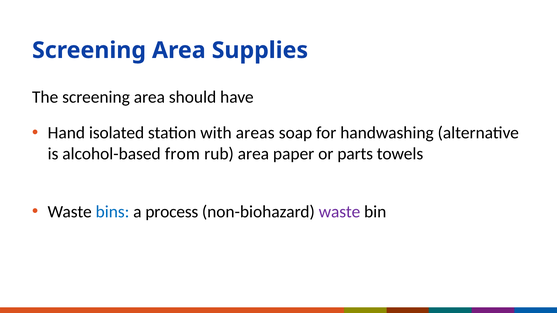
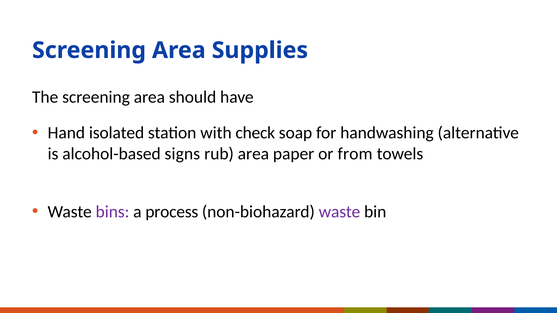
areas: areas -> check (255, 133)
from: from -> signs (182, 154)
parts: parts -> from (355, 154)
bins colour: blue -> purple (112, 212)
